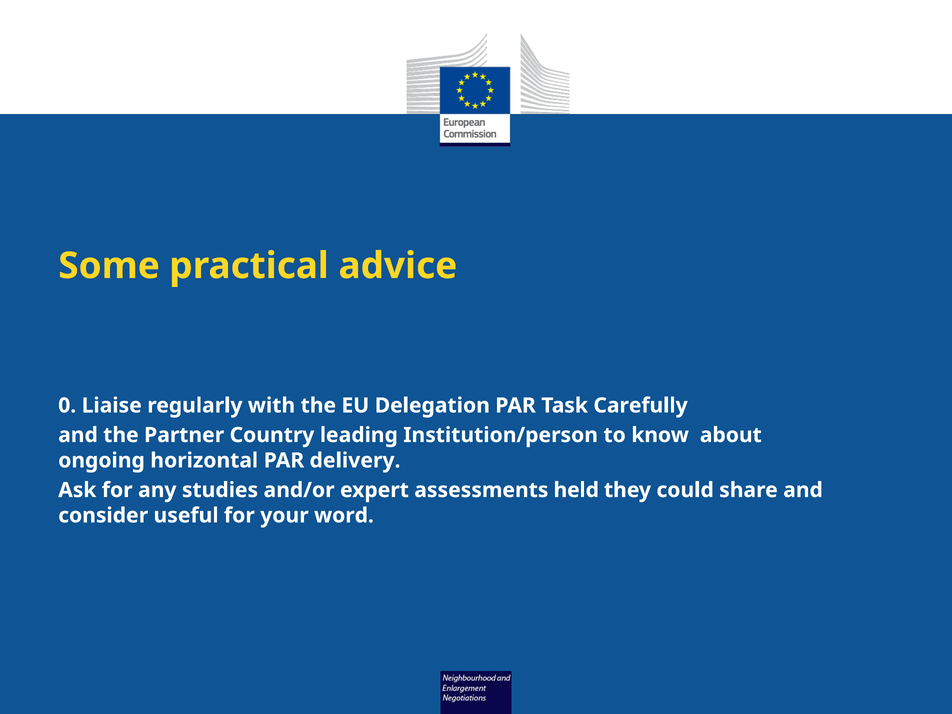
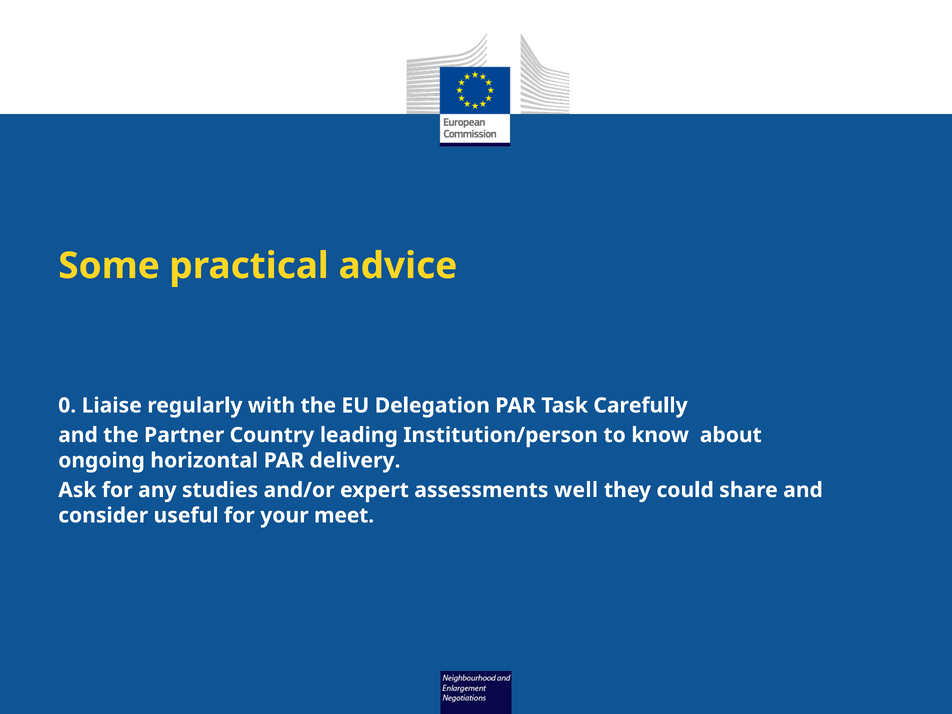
held: held -> well (576, 490)
word: word -> meet (344, 516)
